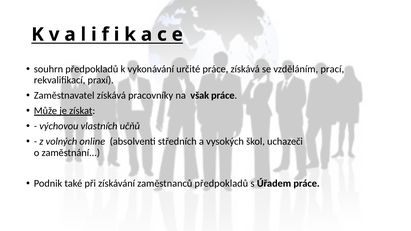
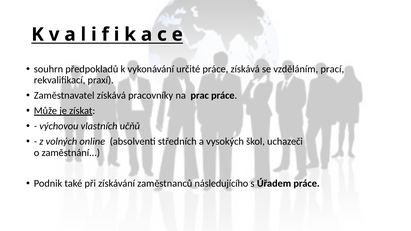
však: však -> prac (200, 96)
zaměstnanců předpokladů: předpokladů -> následujícího (221, 184)
